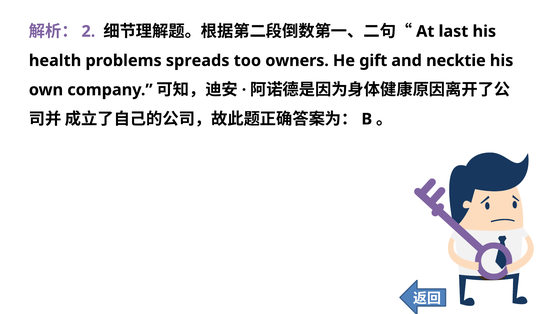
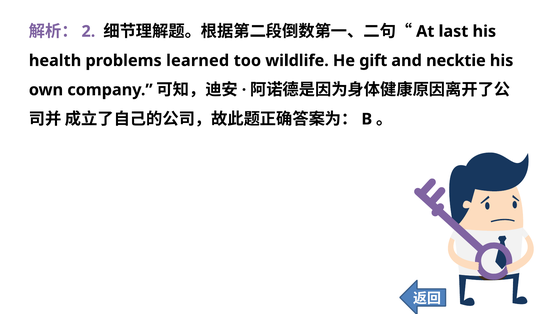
spreads: spreads -> learned (198, 61)
owners: owners -> wildlife (297, 61)
